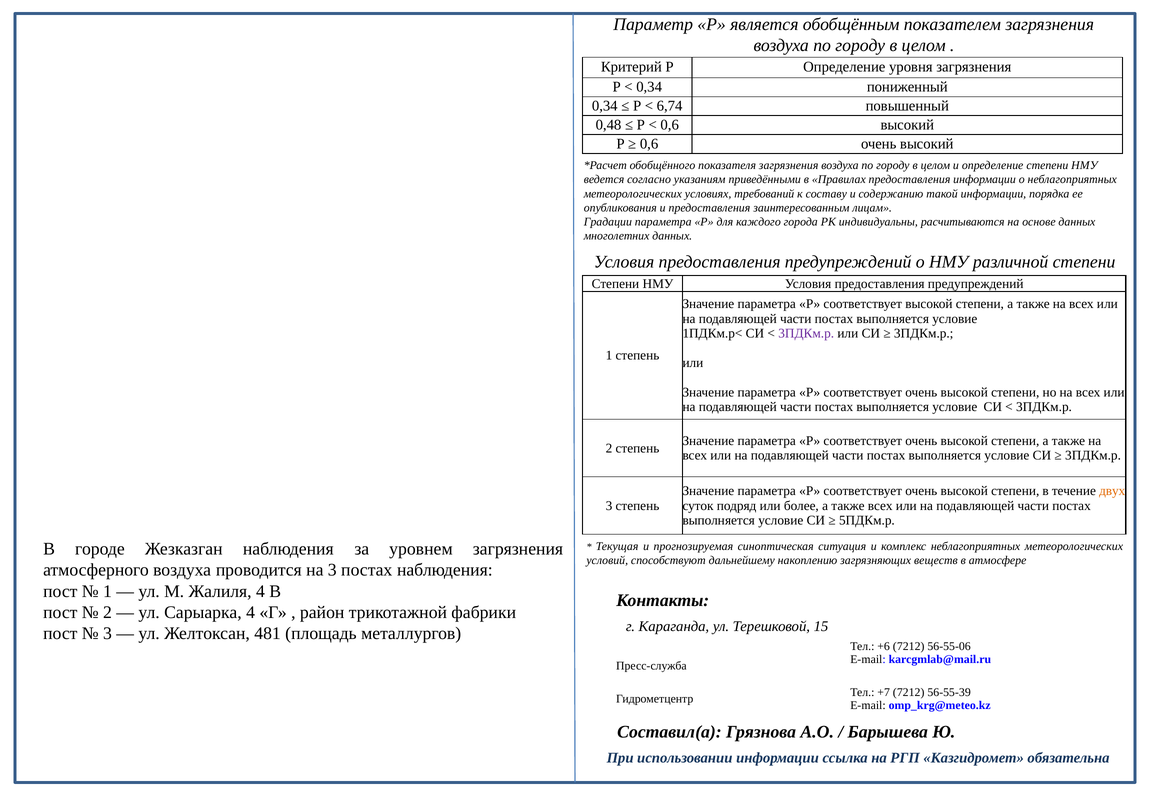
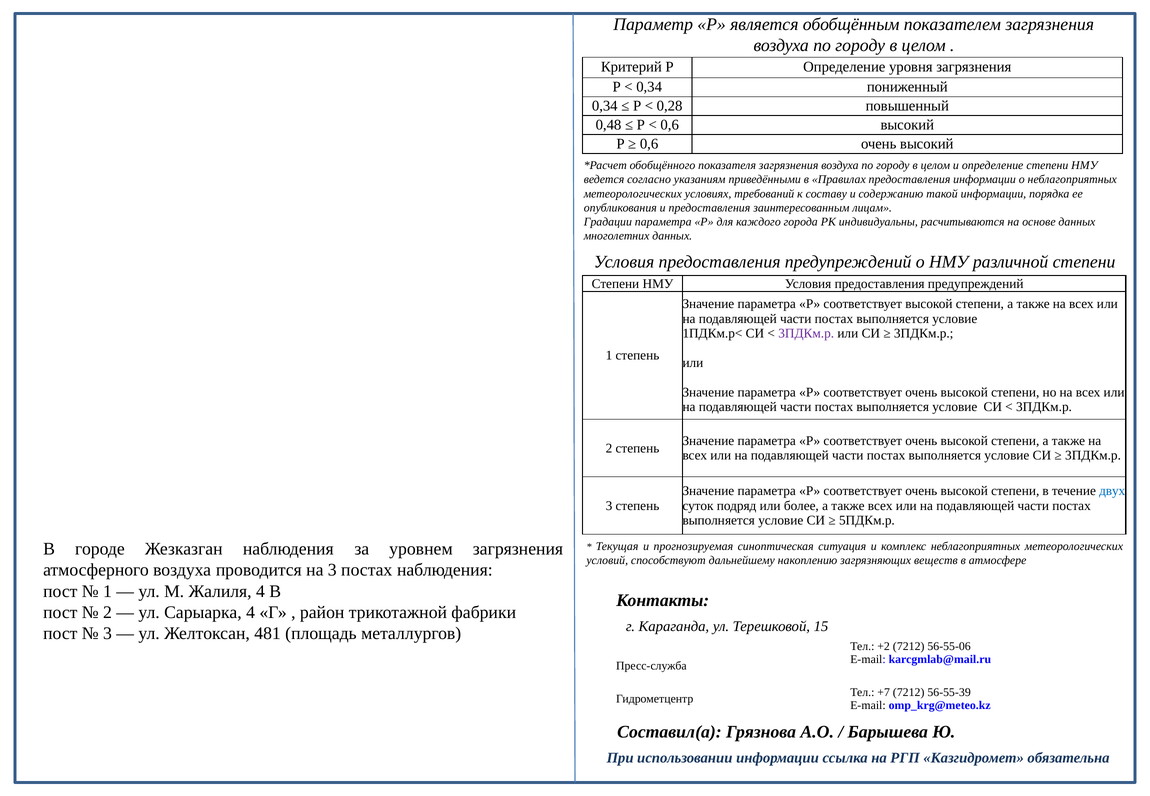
6,74: 6,74 -> 0,28 (670, 106)
двух colour: orange -> blue (1112, 491)
+6: +6 -> +2 (884, 646)
